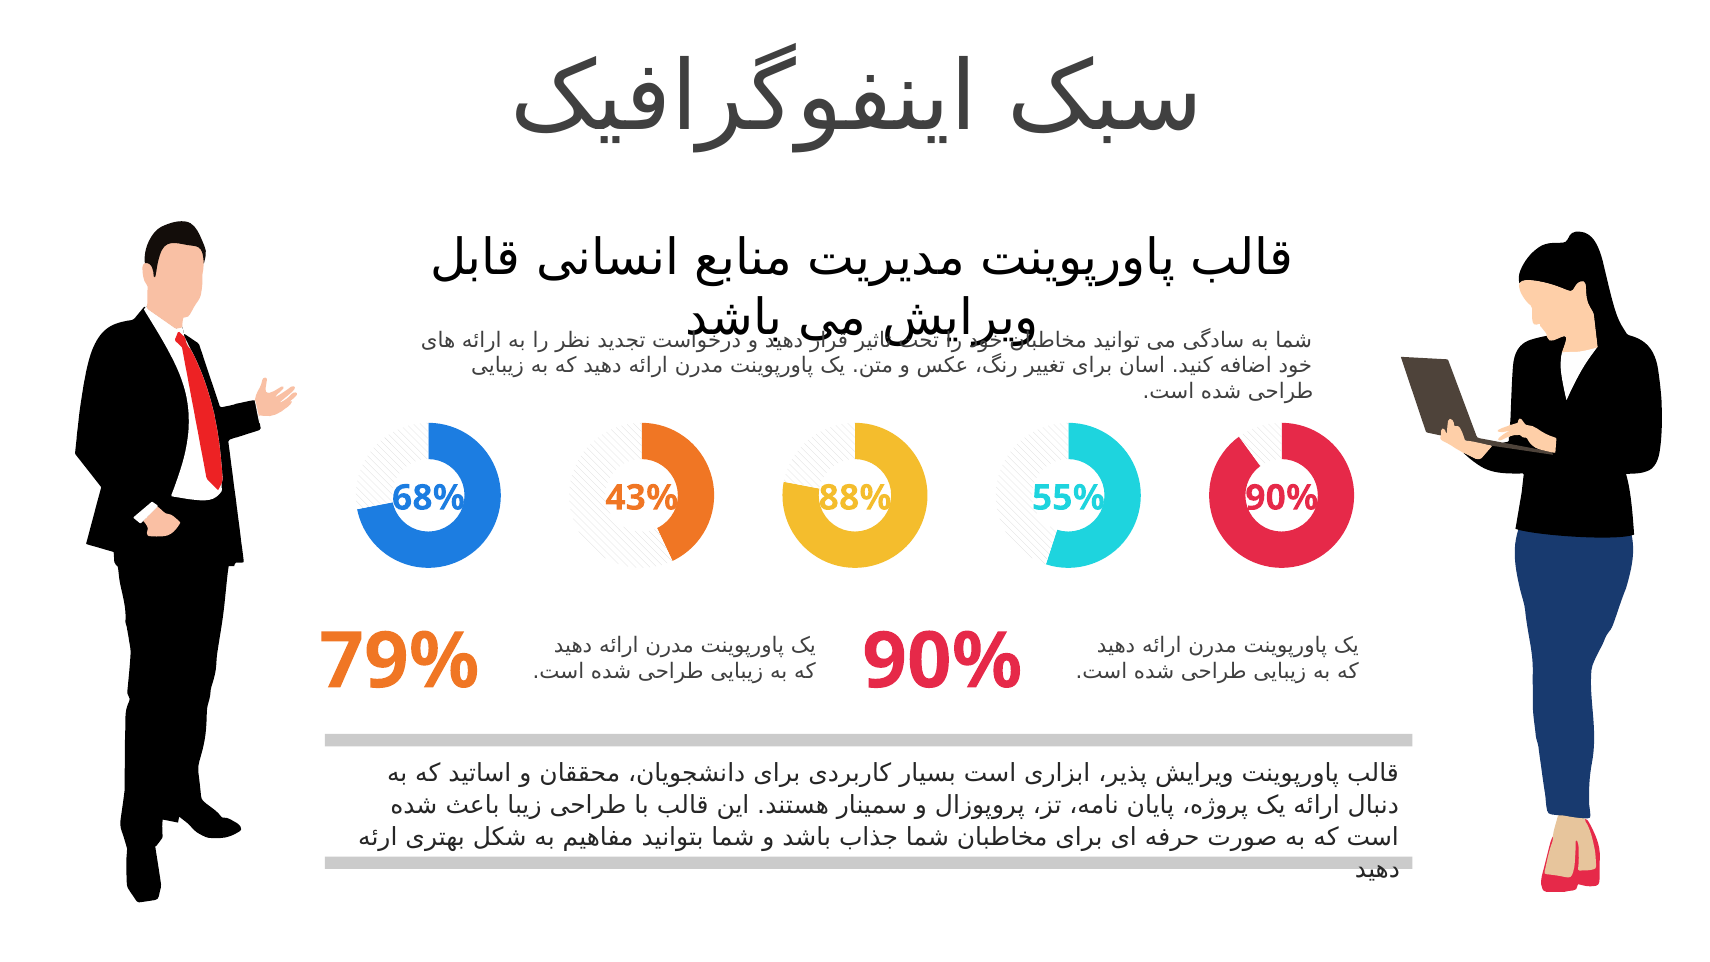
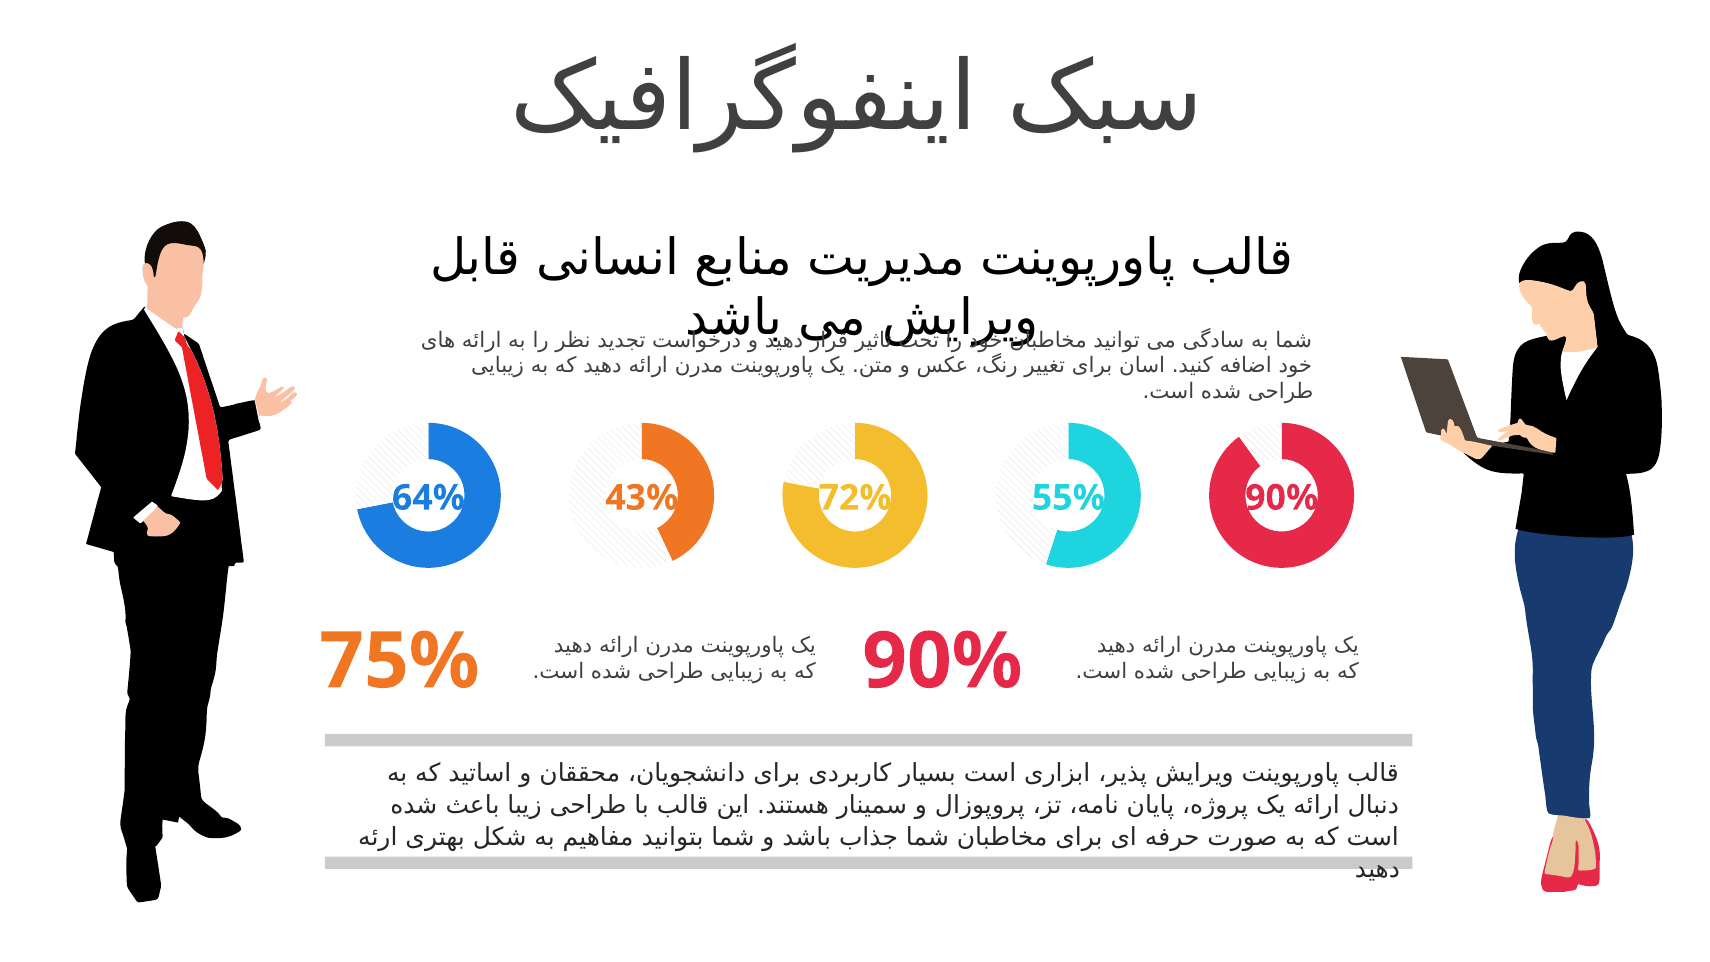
68%: 68% -> 64% (428, 498)
88%: 88% -> 72% (855, 498)
79%: 79% -> 75% (399, 661)
